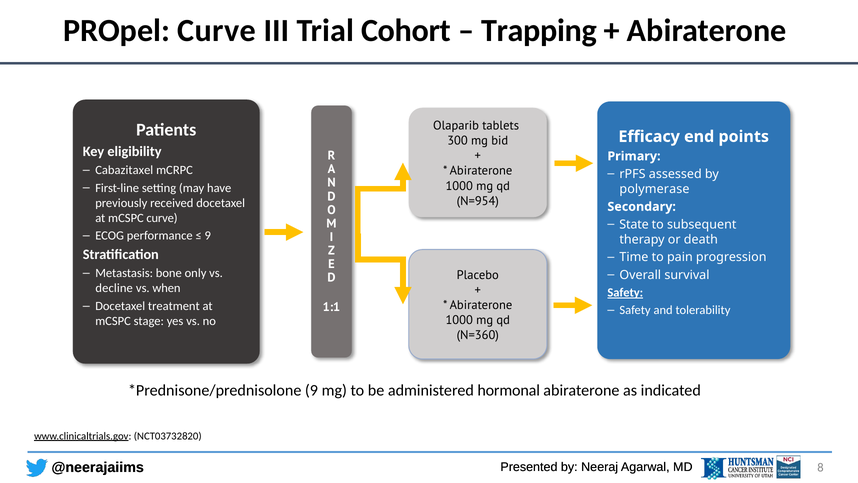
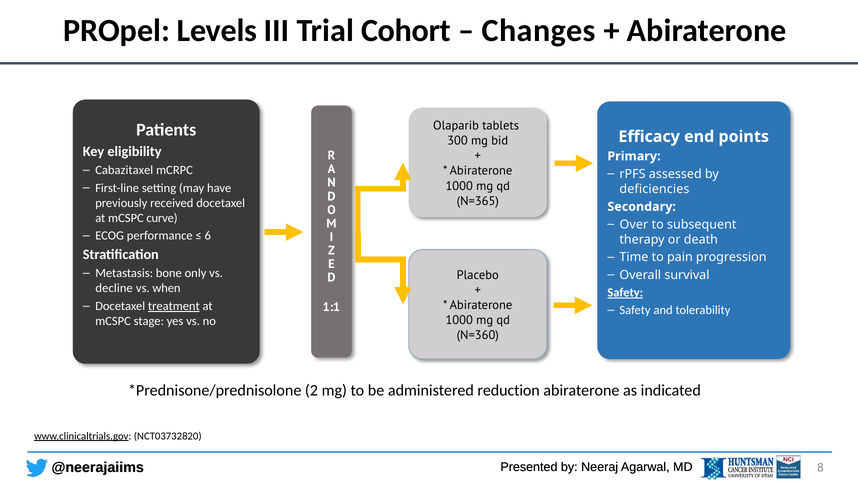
PROpel Curve: Curve -> Levels (217, 31)
Trapping: Trapping -> Changes (539, 31)
polymerase: polymerase -> deficiencies (654, 189)
N=954: N=954 -> N=365 (478, 201)
State: State -> Over (634, 224)
9: 9 -> 6 (208, 236)
treatment underline: none -> present (174, 306)
9: 9 -> 2 (311, 390)
hormonal: hormonal -> reduction (509, 390)
